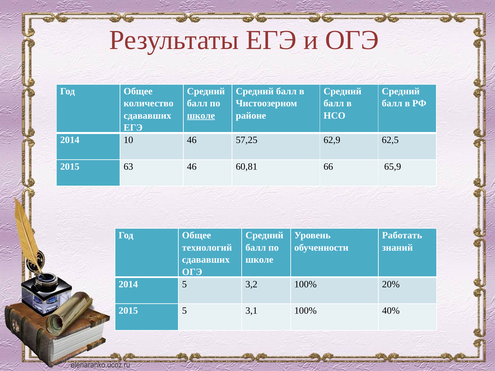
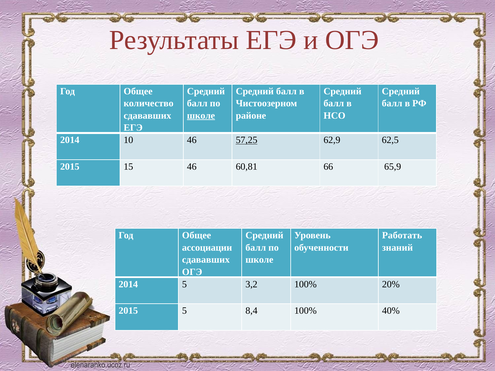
57,25 underline: none -> present (247, 140)
63: 63 -> 15 (128, 167)
технологий: технологий -> ассоциации (207, 248)
3,1: 3,1 -> 8,4 (251, 311)
